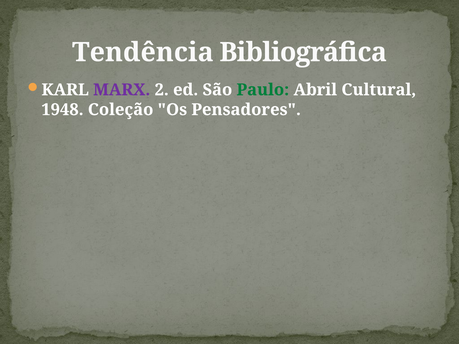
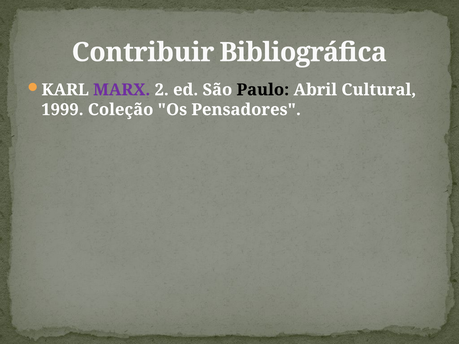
Tendência: Tendência -> Contribuir (143, 52)
Paulo colour: green -> black (263, 90)
1948: 1948 -> 1999 (62, 110)
